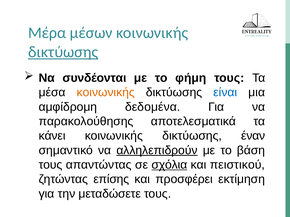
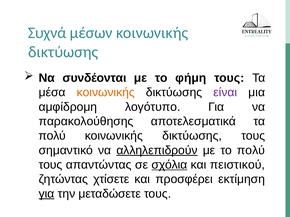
Μέρα: Μέρα -> Συχνά (47, 33)
δικτύωσης underline: present -> none (63, 52)
είναι colour: blue -> purple (225, 93)
δεδομένα: δεδομένα -> λογότυπο (153, 107)
κάνει: κάνει -> πολύ (52, 136)
δικτύωσης έναν: έναν -> τους (253, 136)
το βάση: βάση -> πολύ (251, 151)
επίσης: επίσης -> χτίσετε (111, 180)
για underline: none -> present (47, 194)
